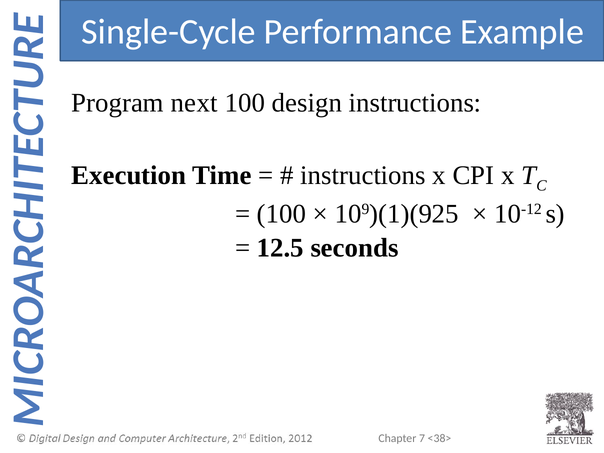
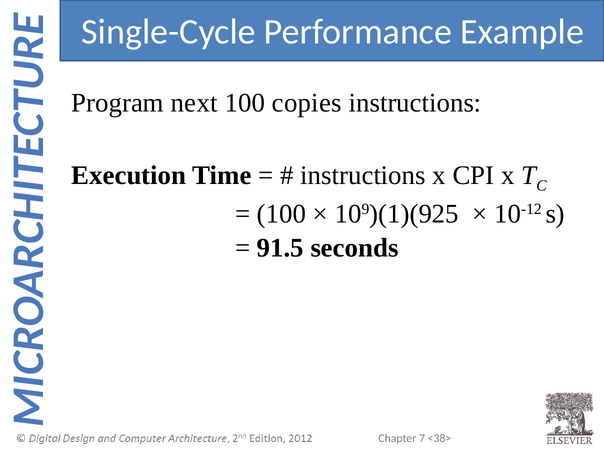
design: design -> copies (307, 103)
12.5: 12.5 -> 91.5 (280, 248)
